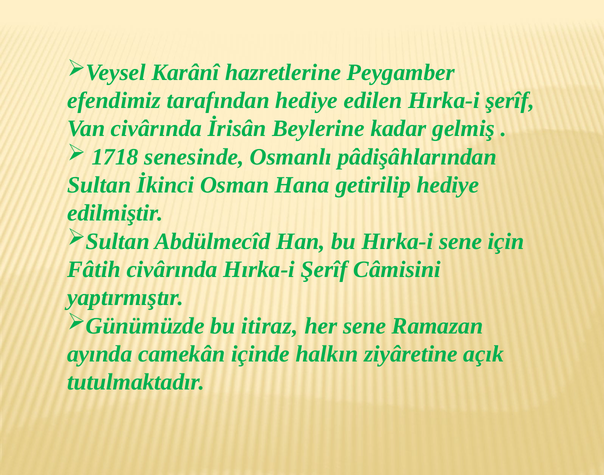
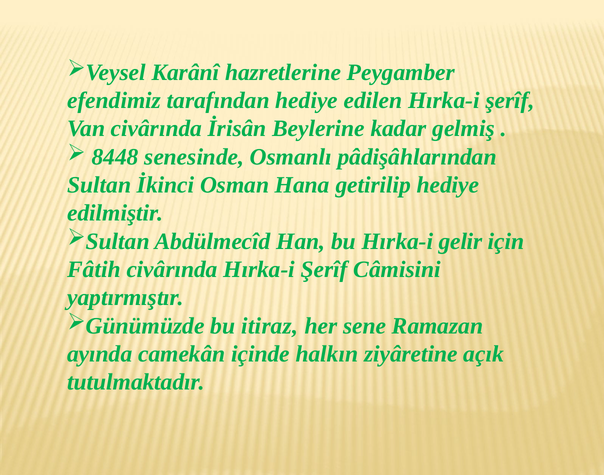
1718: 1718 -> 8448 (115, 157)
Hırka-i sene: sene -> gelir (461, 242)
